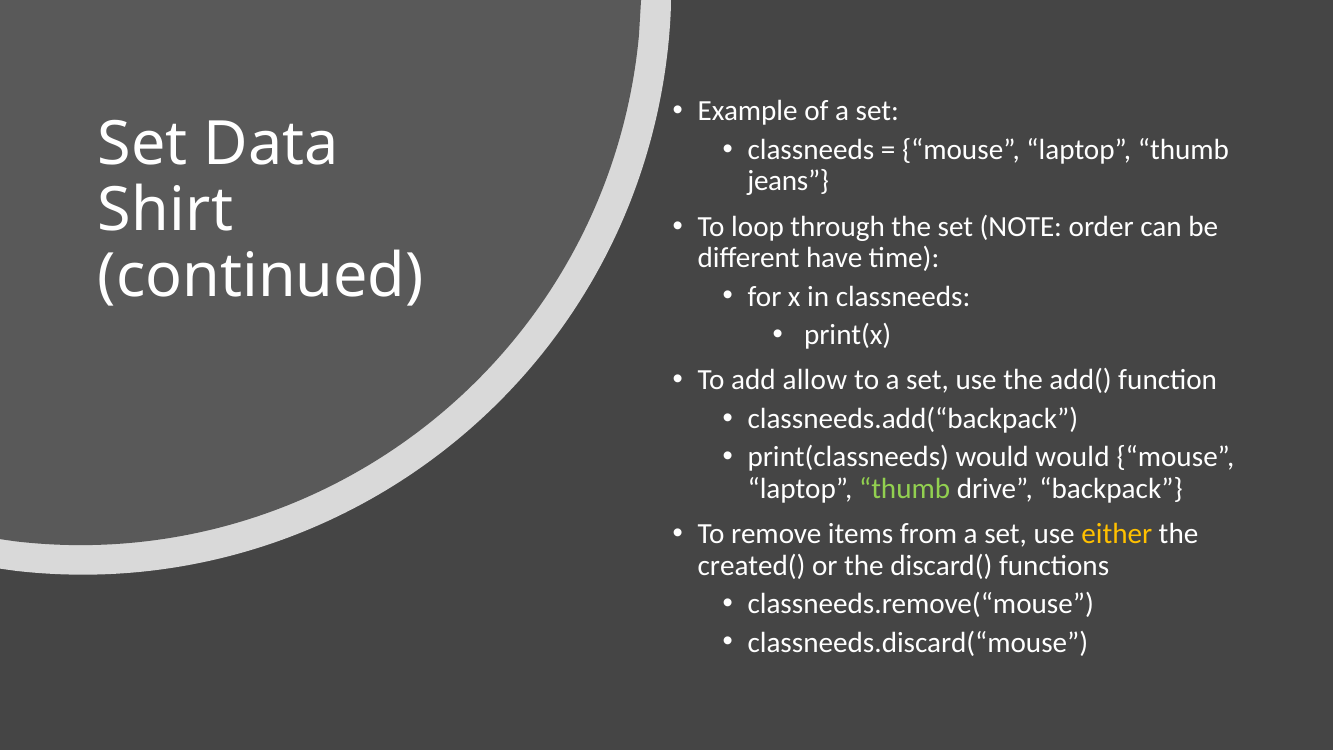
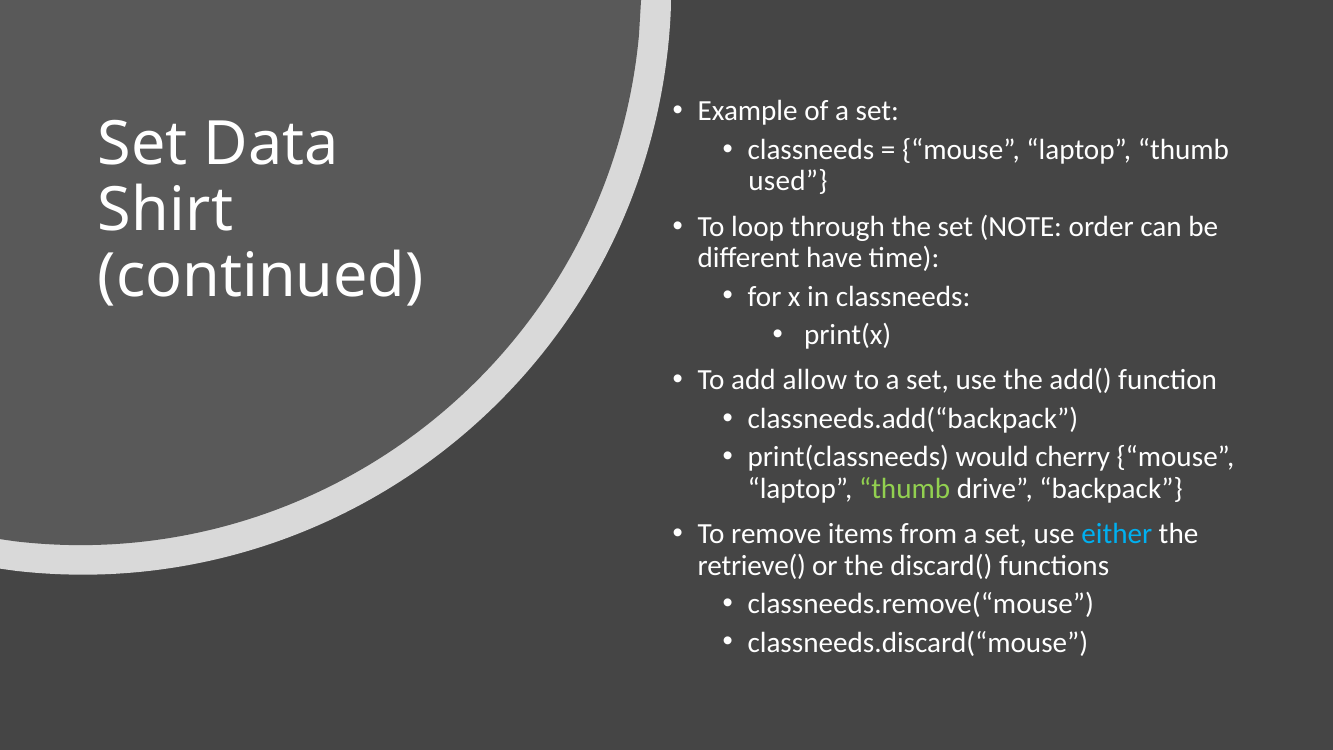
jeans: jeans -> used (788, 181)
would would: would -> cherry (1073, 457)
either colour: yellow -> light blue (1117, 534)
created(: created( -> retrieve( (752, 565)
